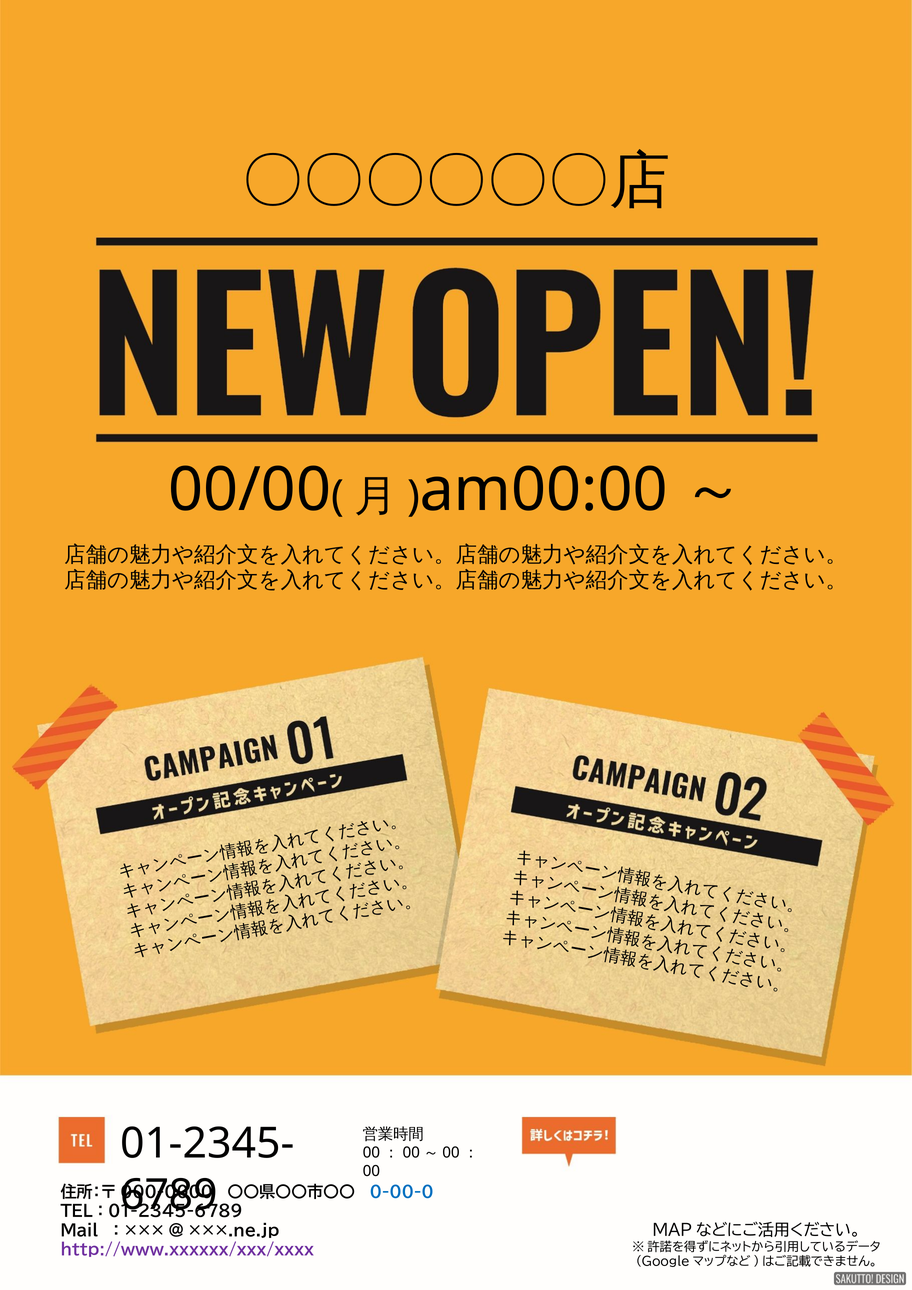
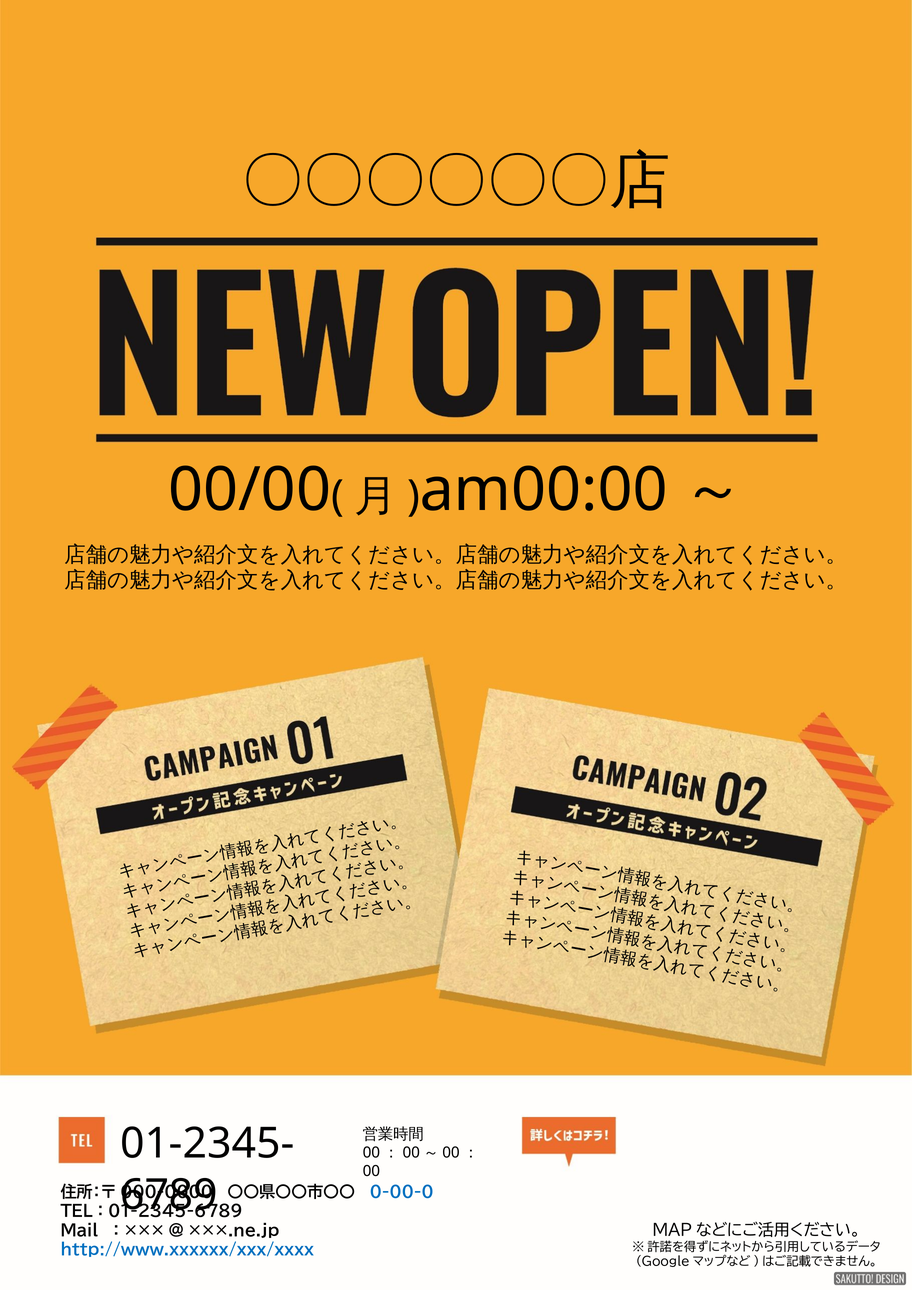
http://www.xxxxxx/xxx/xxxx colour: purple -> blue (187, 1250)
